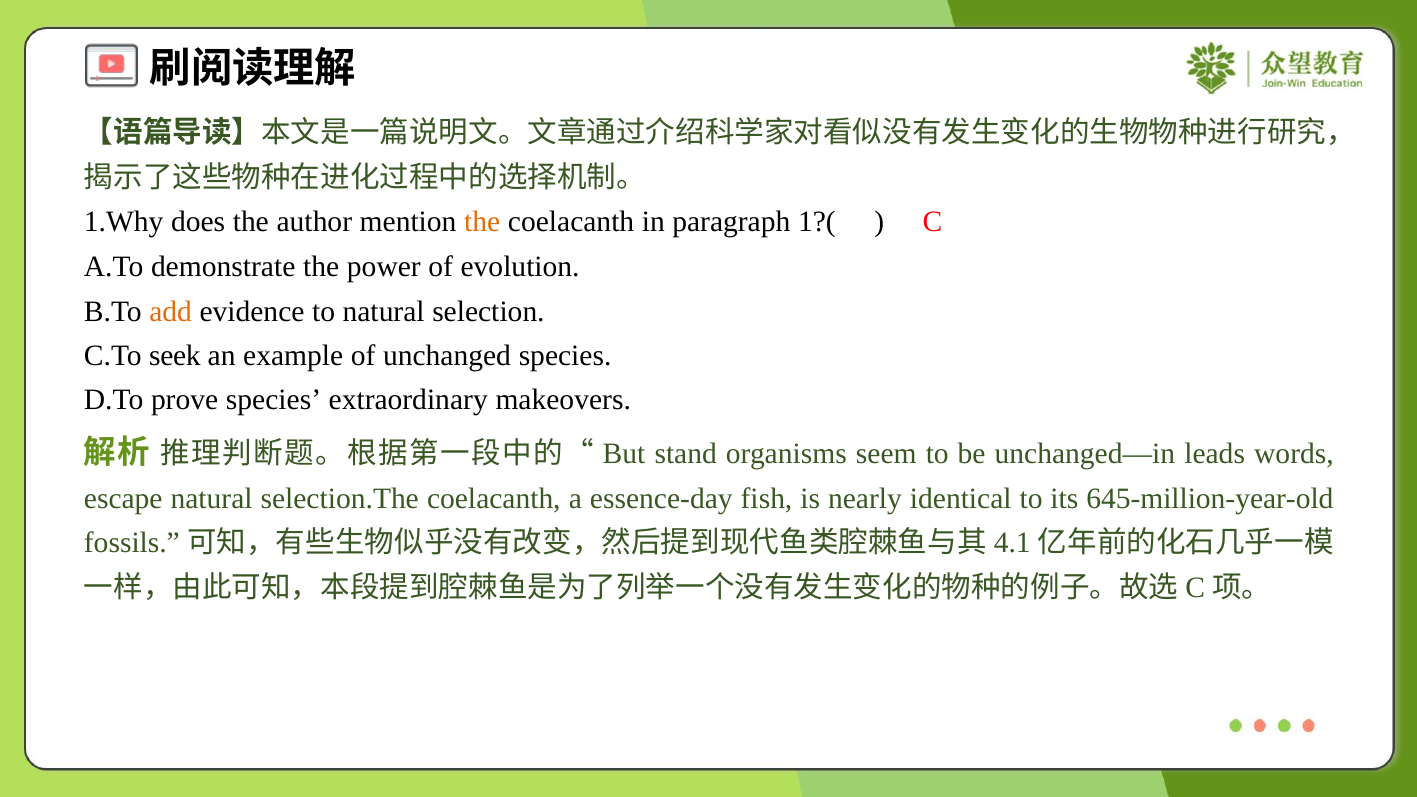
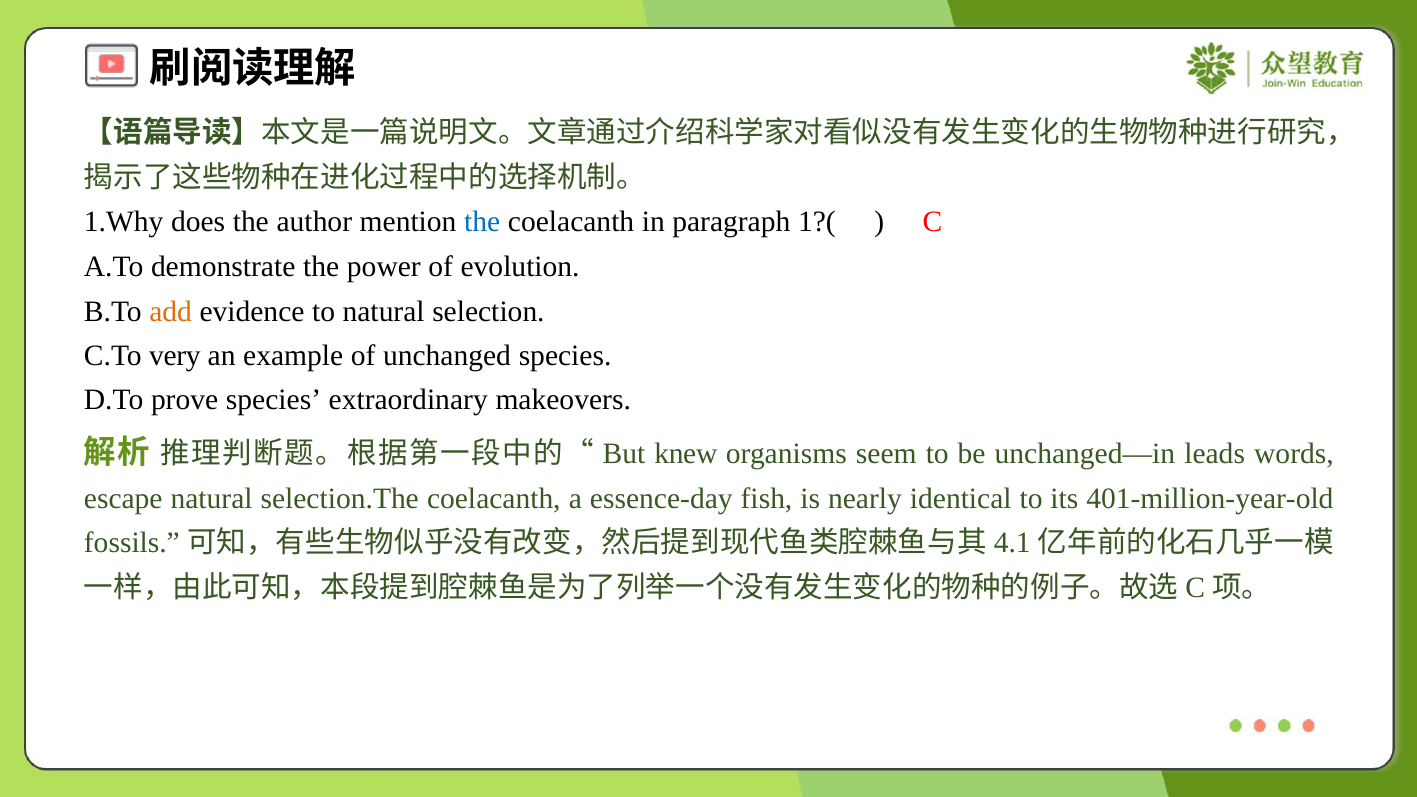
the colour: orange -> blue (482, 222)
seek: seek -> very (175, 356)
stand: stand -> knew (686, 454)
645-million-year-old: 645-million-year-old -> 401-million-year-old (1210, 499)
